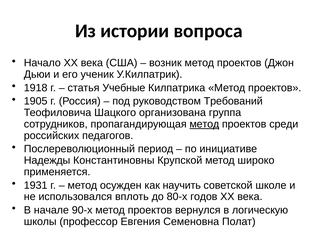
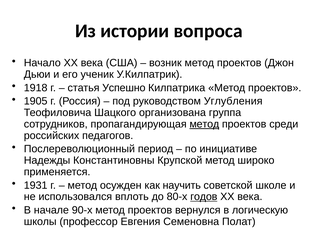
Учебные: Учебные -> Успешно (124, 88)
Требований: Требований -> Углубления (233, 101)
годов underline: none -> present (204, 196)
